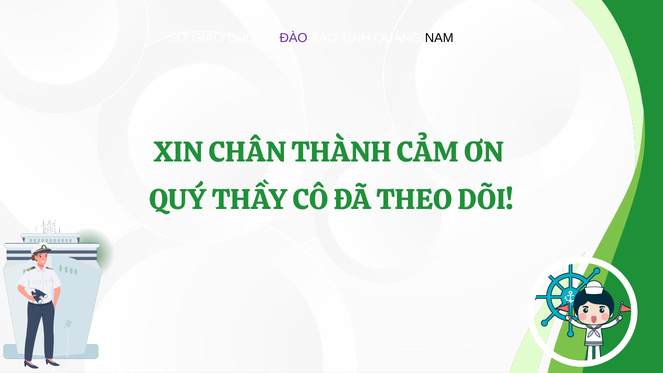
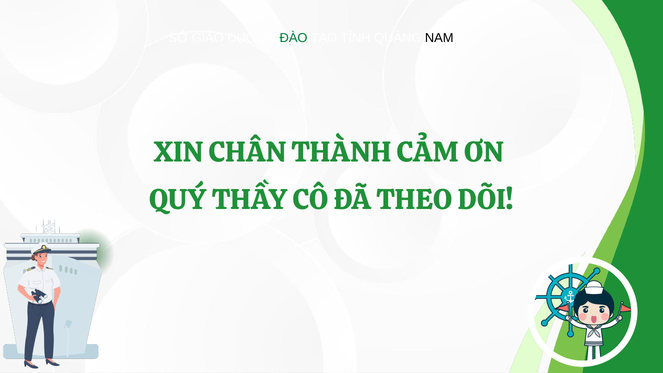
ĐÀO colour: purple -> green (294, 38)
